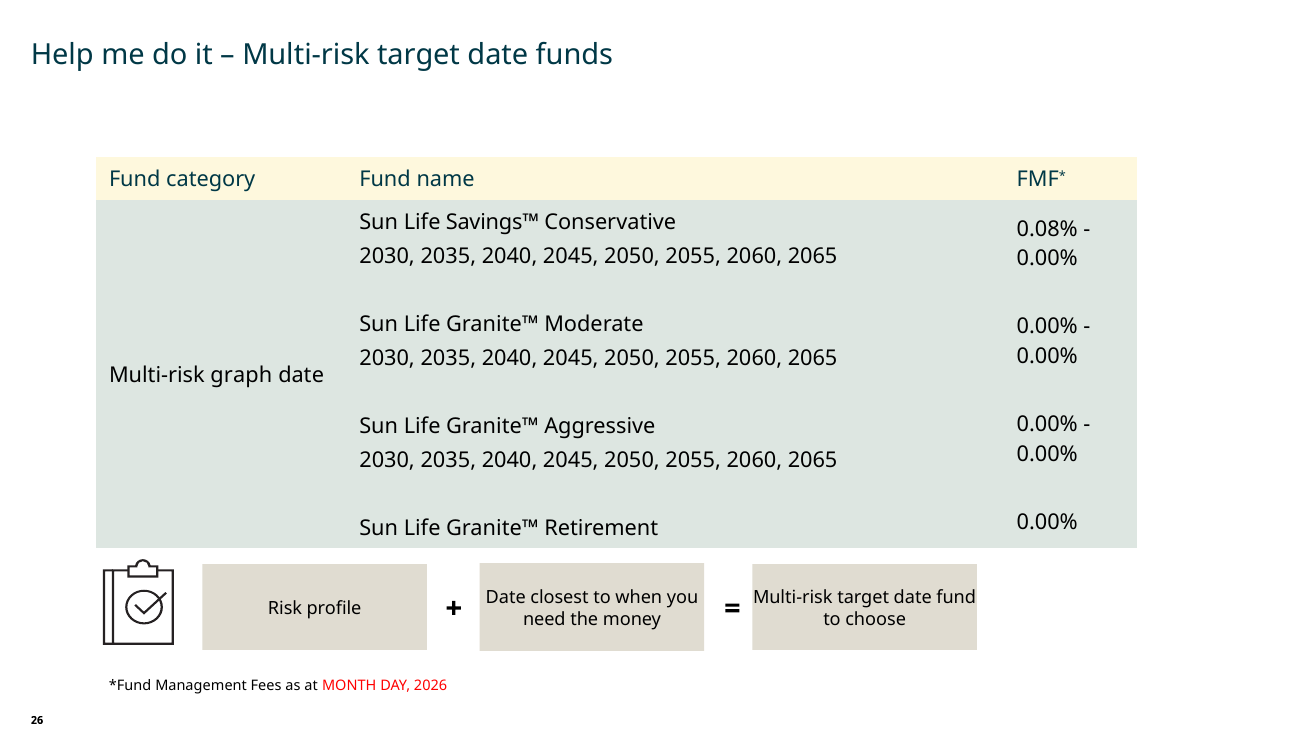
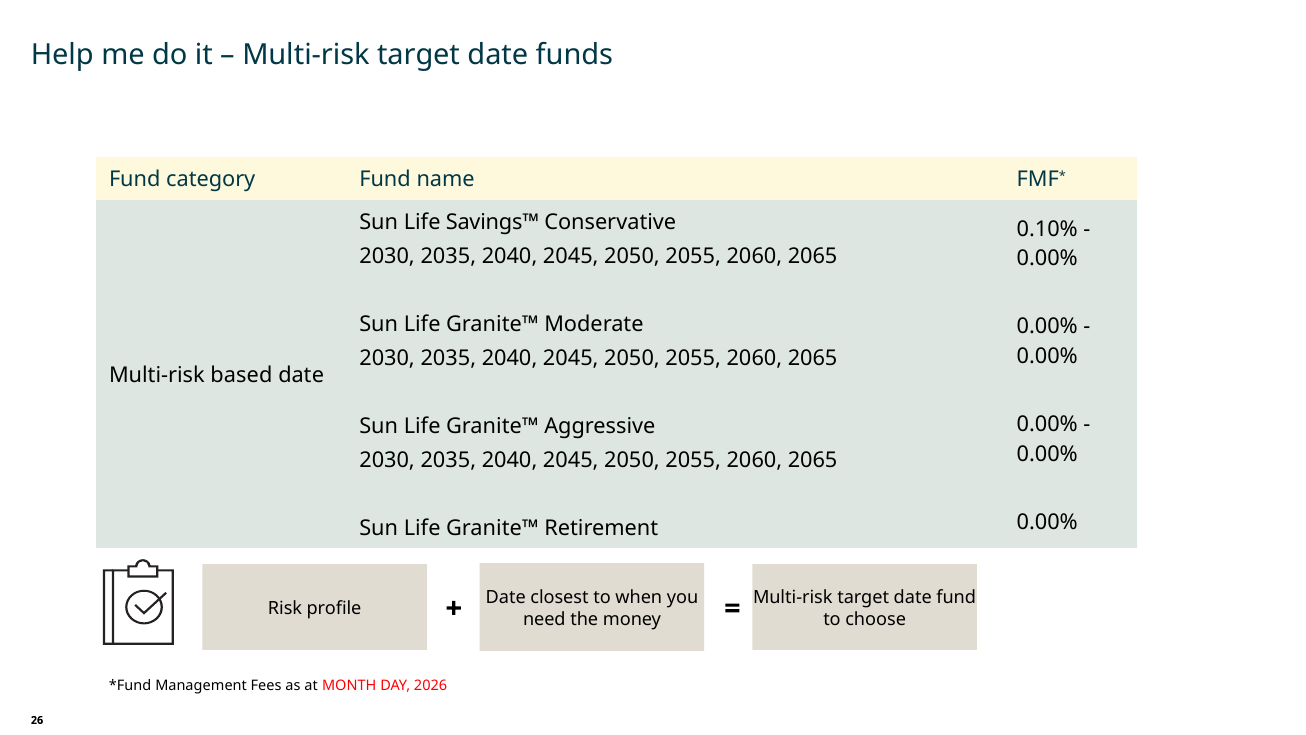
0.08%: 0.08% -> 0.10% (1047, 229)
graph: graph -> based (241, 375)
